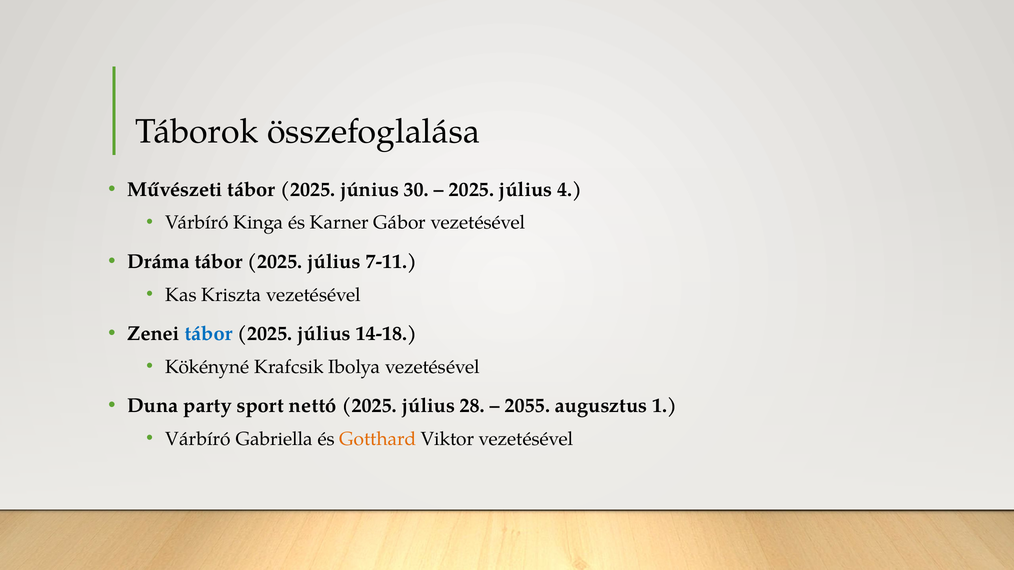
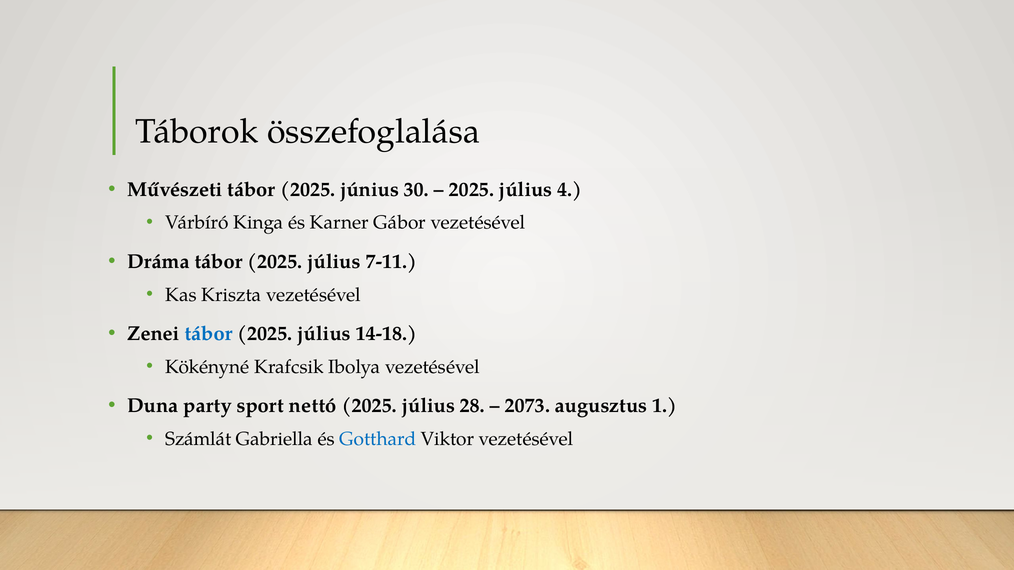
2055: 2055 -> 2073 (527, 406)
Várbíró: Várbíró -> Számlát (198, 439)
Gotthard colour: orange -> blue (378, 439)
